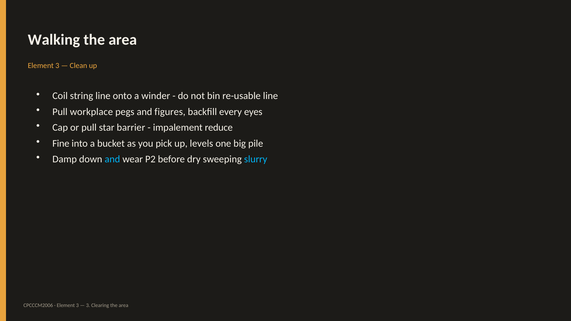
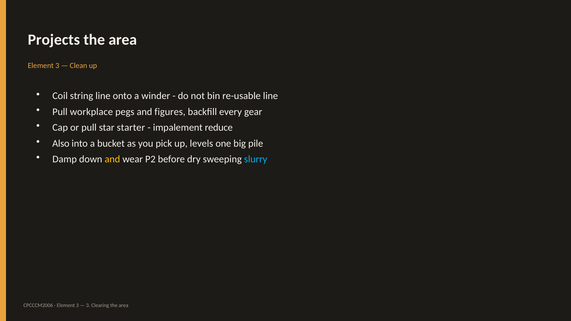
Walking: Walking -> Projects (54, 40)
eyes: eyes -> gear (253, 112)
barrier: barrier -> starter (131, 128)
Fine: Fine -> Also (61, 143)
and colour: light blue -> yellow (112, 159)
